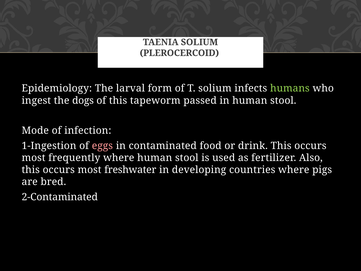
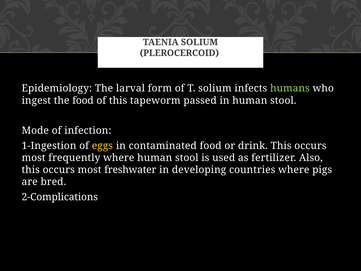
the dogs: dogs -> food (83, 100)
eggs colour: pink -> yellow (102, 146)
2-Contaminated: 2-Contaminated -> 2-Complications (60, 197)
